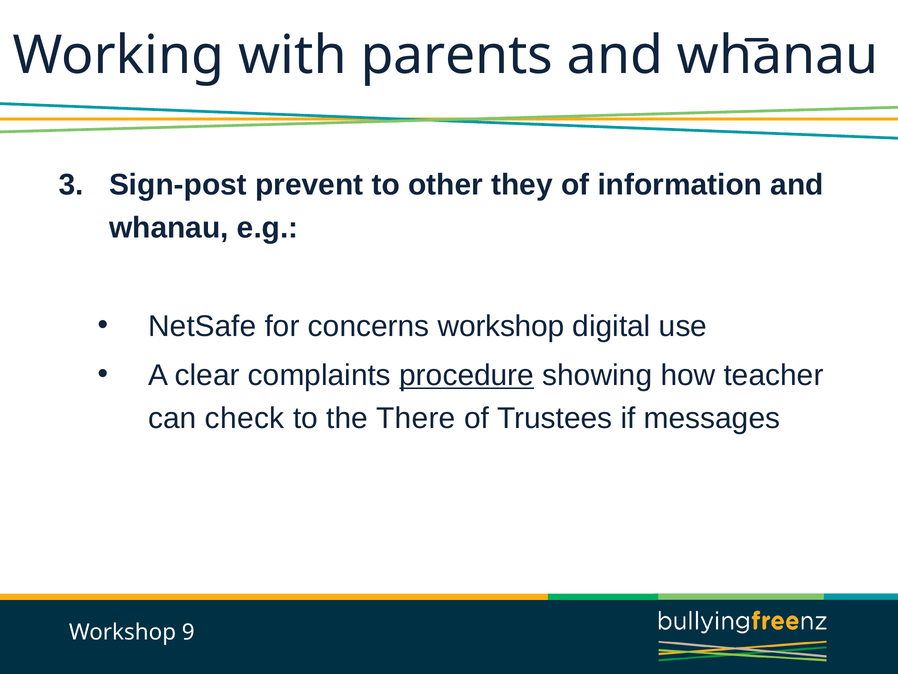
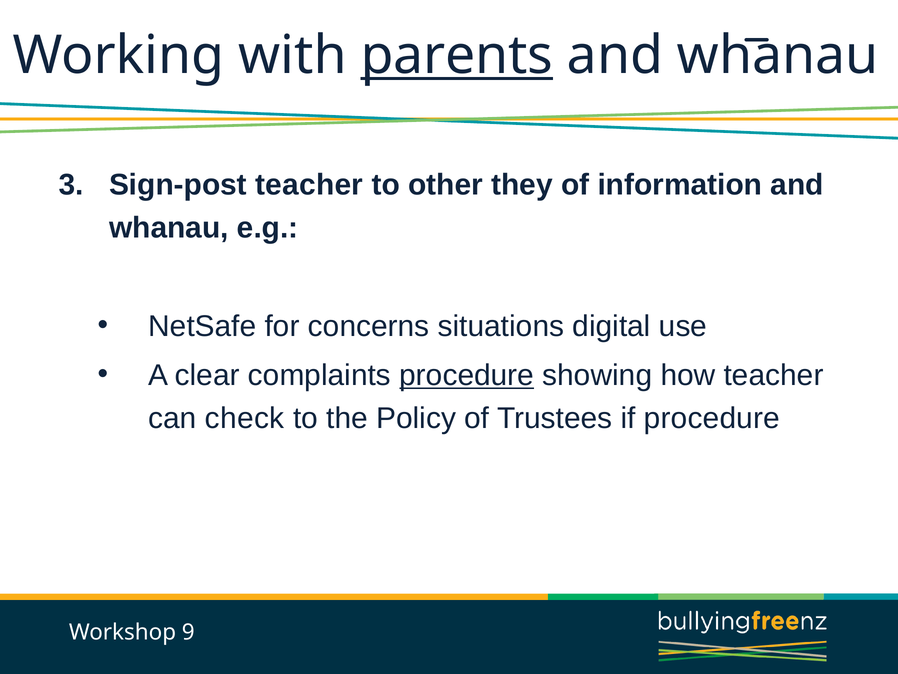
parents underline: none -> present (457, 55)
Sign-post prevent: prevent -> teacher (309, 185)
concerns workshop: workshop -> situations (501, 326)
There: There -> Policy (416, 418)
if messages: messages -> procedure (712, 418)
